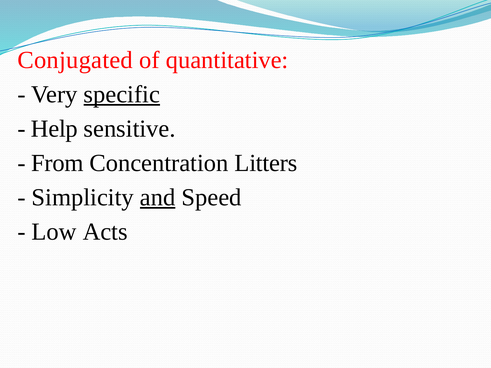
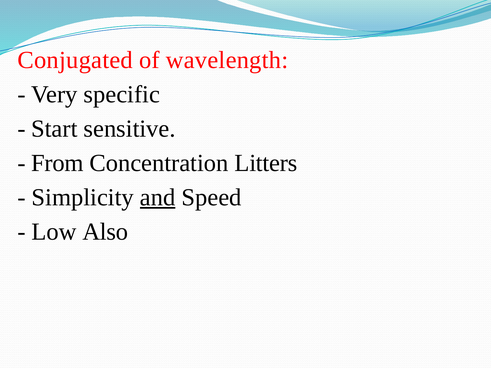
quantitative: quantitative -> wavelength (227, 60)
specific underline: present -> none (122, 94)
Help: Help -> Start (54, 129)
Acts: Acts -> Also (105, 232)
